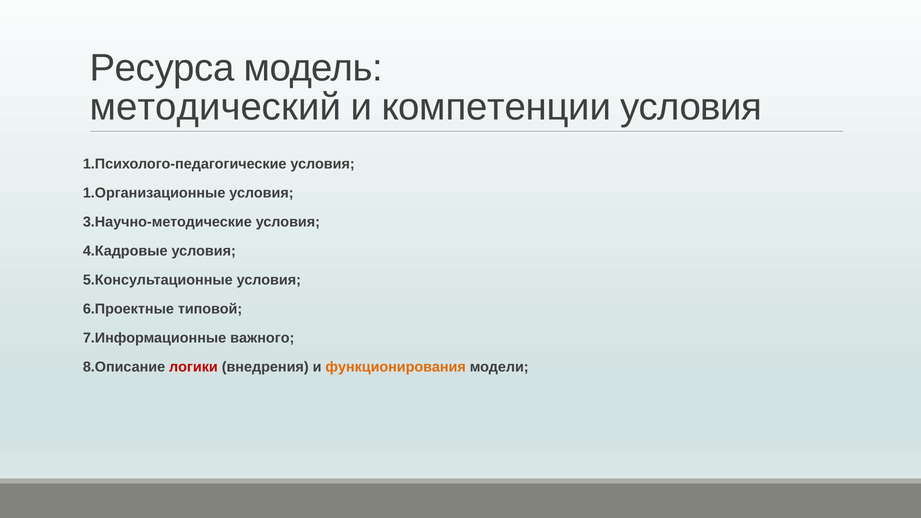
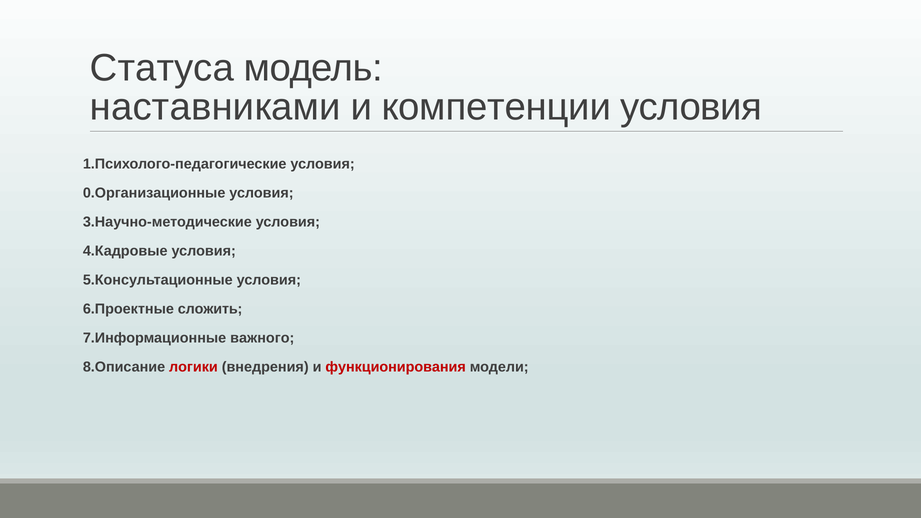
Ресурса: Ресурса -> Статуса (162, 68)
методический: методический -> наставниками (215, 107)
1.Организационные: 1.Организационные -> 0.Организационные (154, 193)
типовой: типовой -> сложить (210, 309)
функционирования colour: orange -> red (396, 367)
